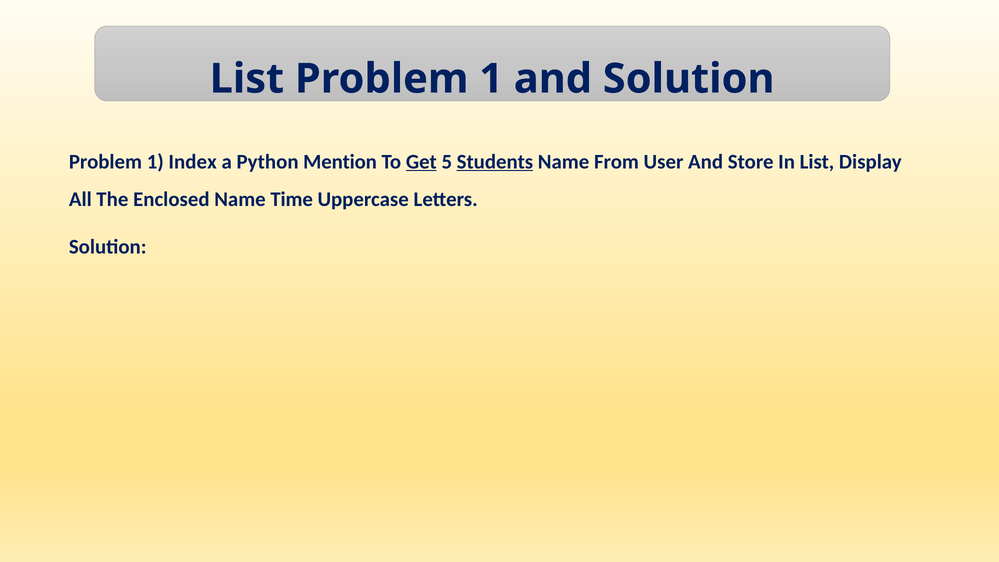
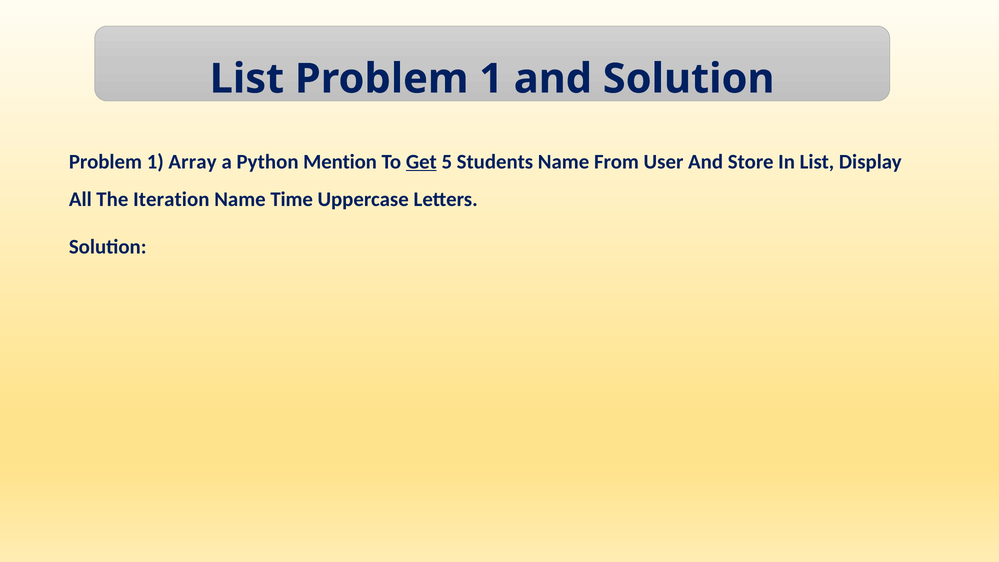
Index: Index -> Array (193, 162)
Students underline: present -> none (495, 162)
Enclosed: Enclosed -> Iteration (171, 199)
